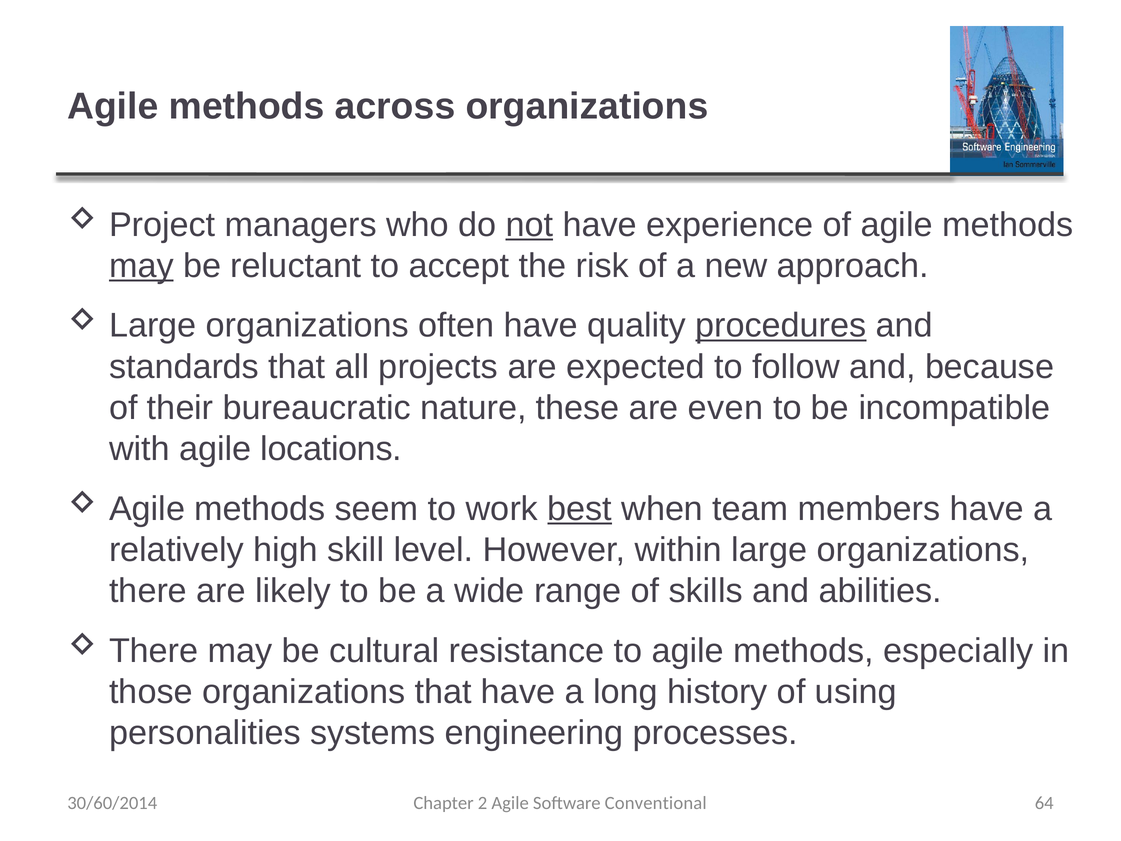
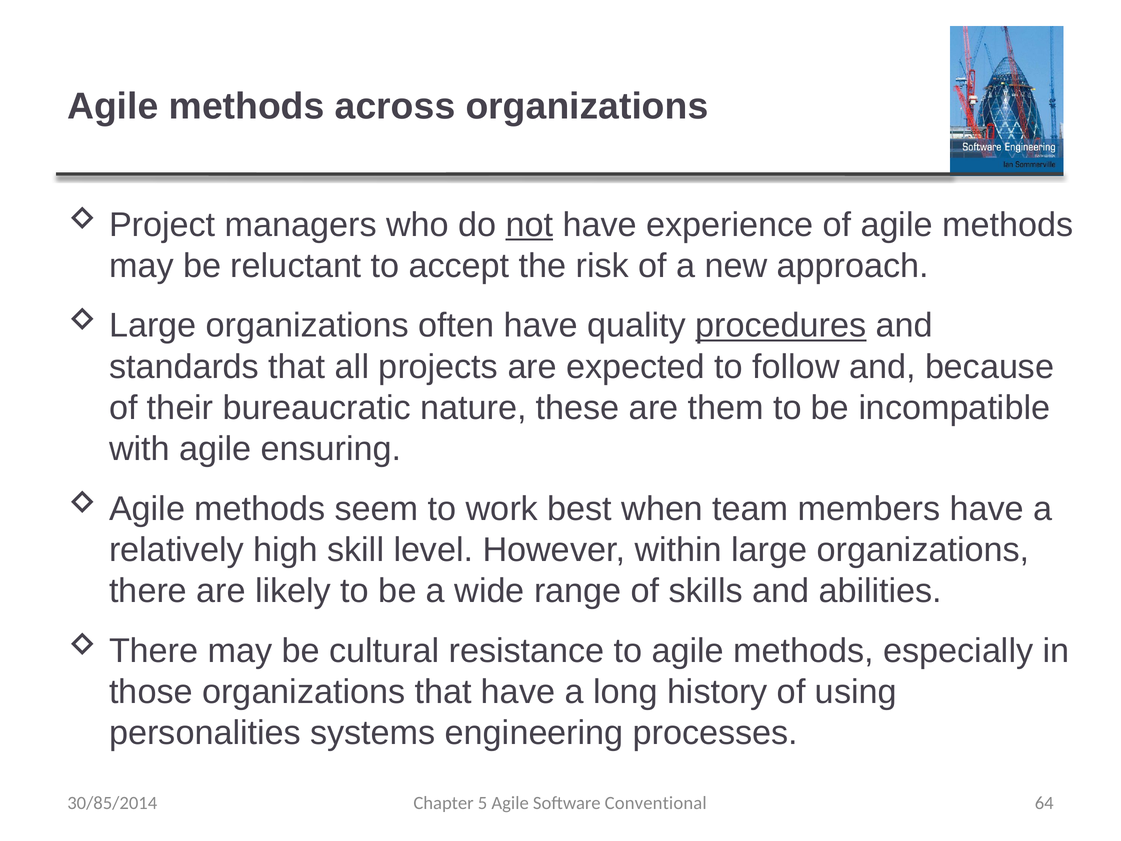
may underline: present -> none (141, 266)
even: even -> them (726, 408)
locations: locations -> ensuring (331, 449)
best underline: present -> none (580, 509)
30/60/2014: 30/60/2014 -> 30/85/2014 (112, 803)
2: 2 -> 5 (483, 803)
